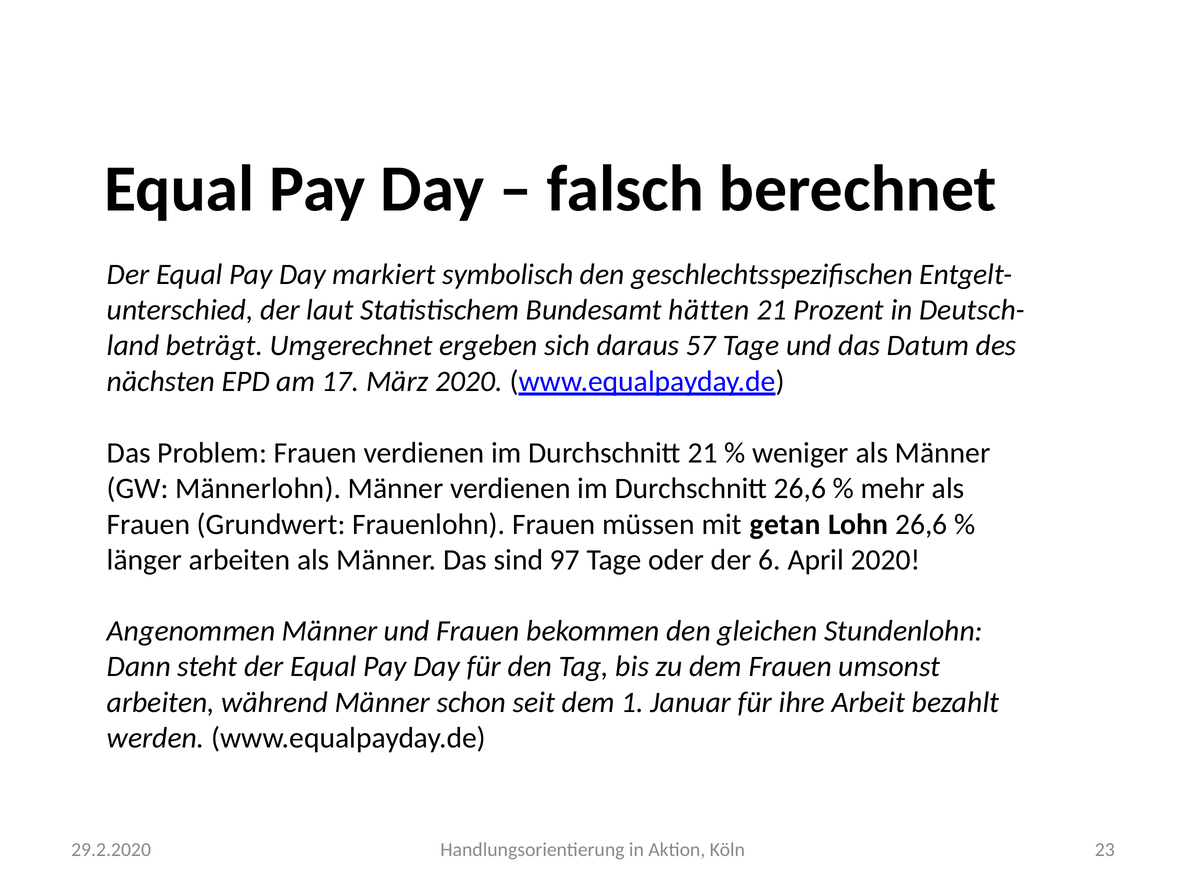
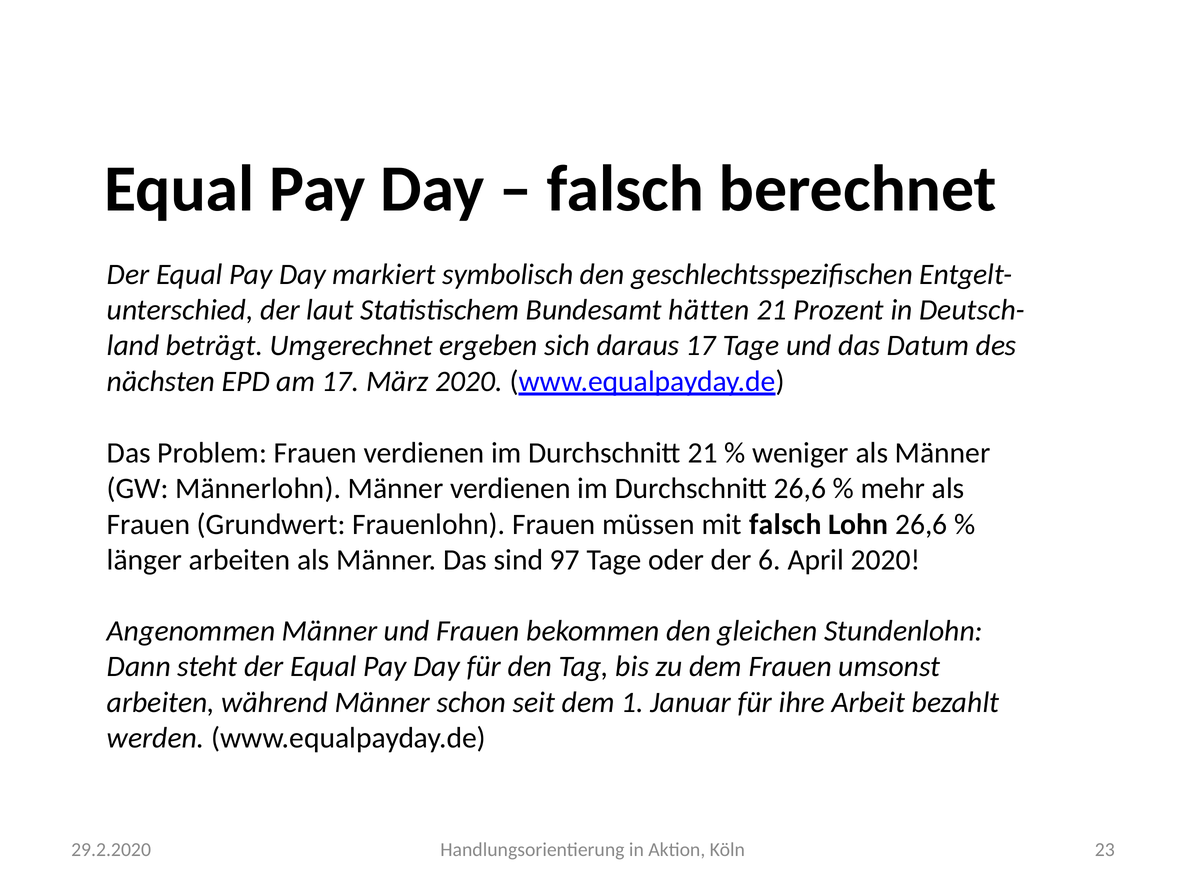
daraus 57: 57 -> 17 (701, 346)
mit getan: getan -> falsch (785, 524)
